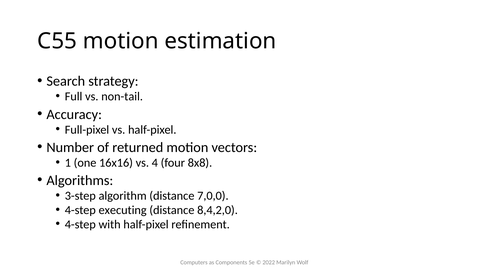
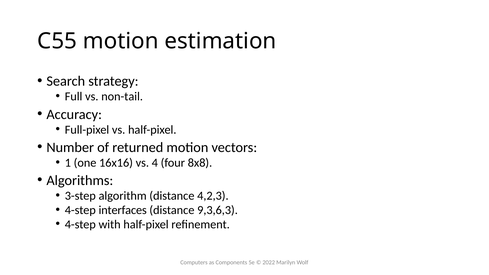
7,0,0: 7,0,0 -> 4,2,3 (213, 196)
executing: executing -> interfaces (123, 210)
8,4,2,0: 8,4,2,0 -> 9,3,6,3 (218, 210)
